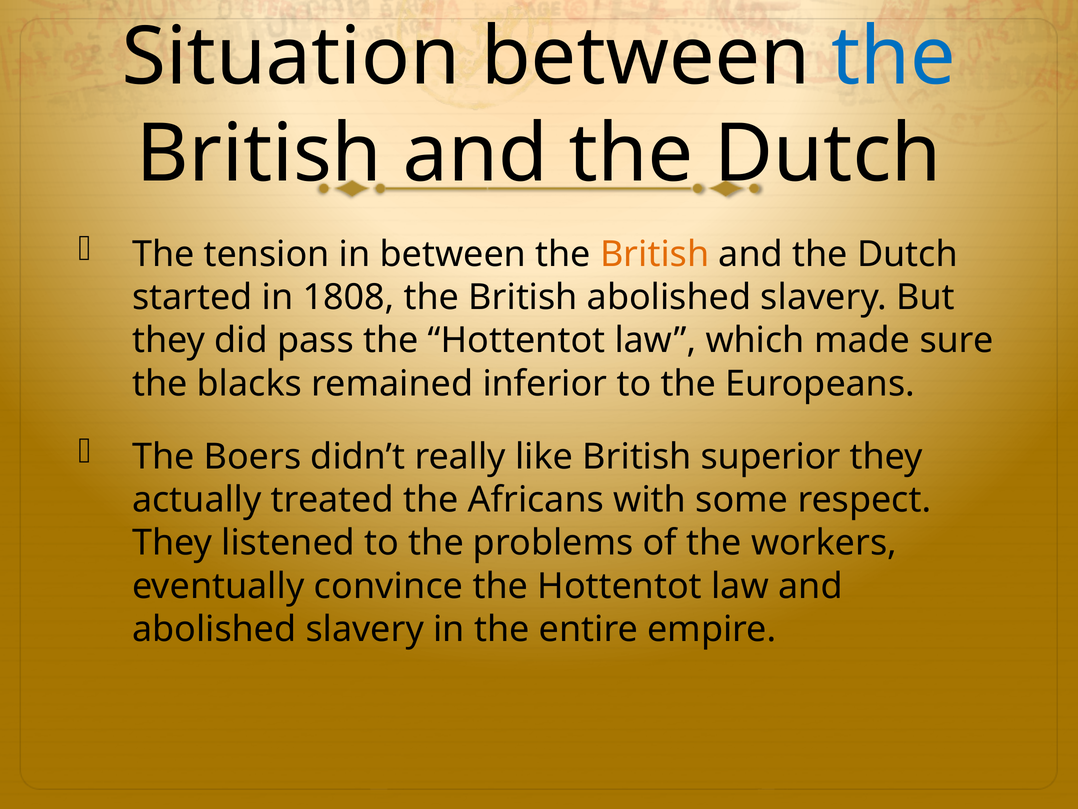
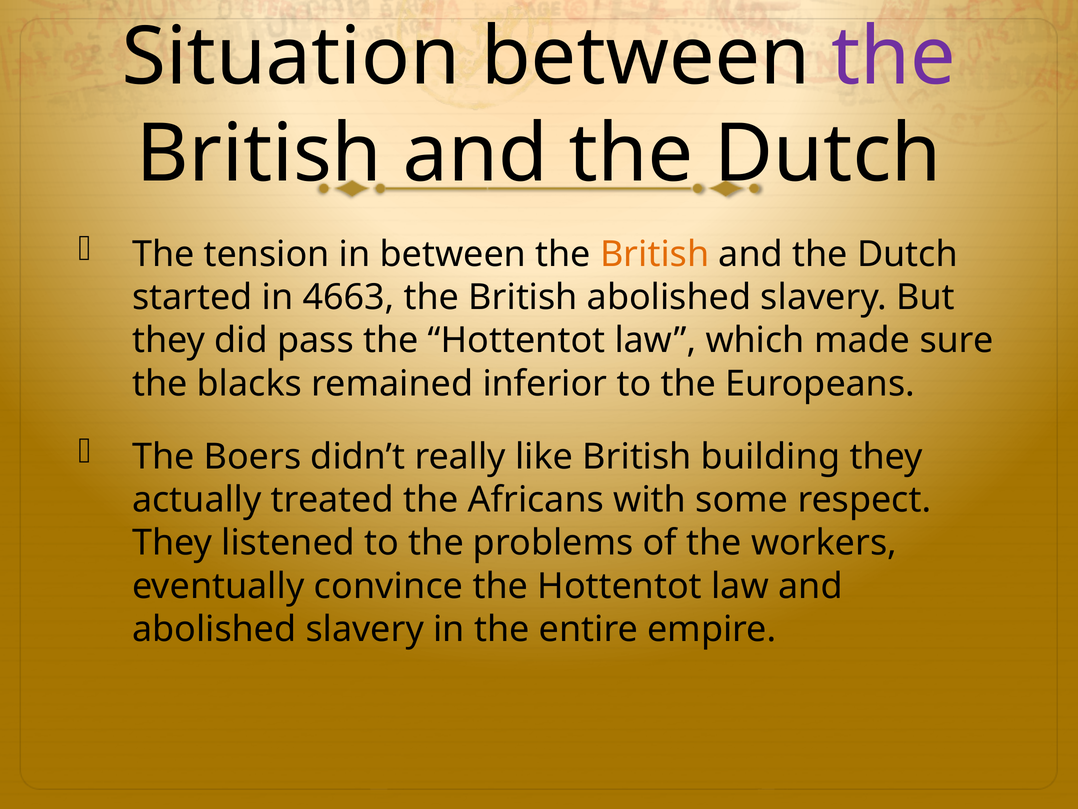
the colour: blue -> purple (894, 57)
1808: 1808 -> 4663 (349, 297)
superior: superior -> building (771, 457)
